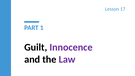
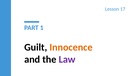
Innocence colour: purple -> orange (71, 47)
